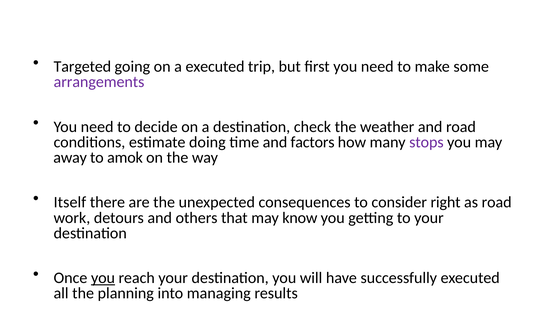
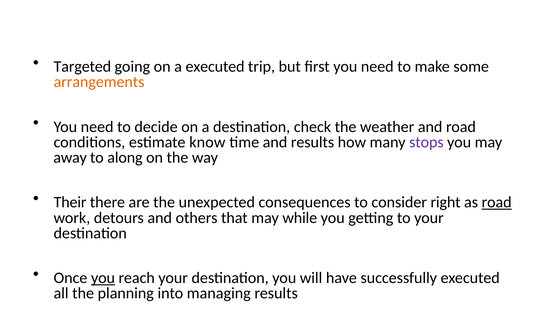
arrangements colour: purple -> orange (99, 82)
doing: doing -> know (207, 142)
and factors: factors -> results (313, 142)
amok: amok -> along (125, 158)
Itself: Itself -> Their (70, 203)
road underline: none -> present (497, 203)
know: know -> while (300, 218)
